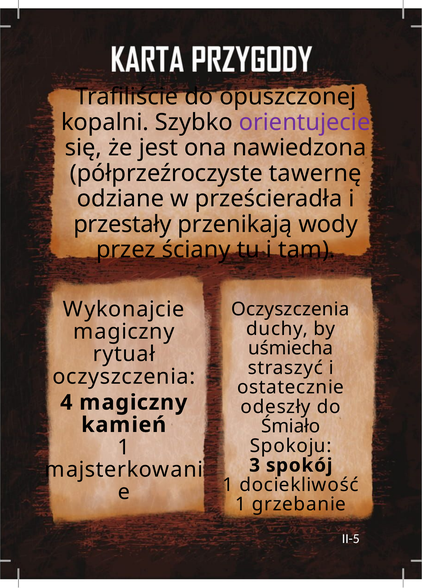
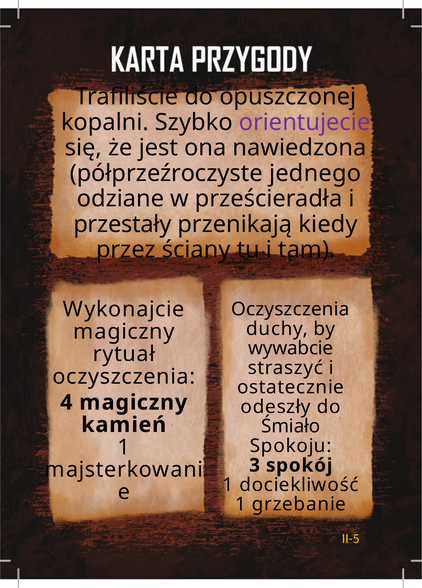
tawernę: tawernę -> jednego (315, 173)
wody: wody -> kiedy (328, 224)
uśmiecha: uśmiecha -> wywabcie (291, 348)
II-5 colour: white -> yellow (351, 538)
